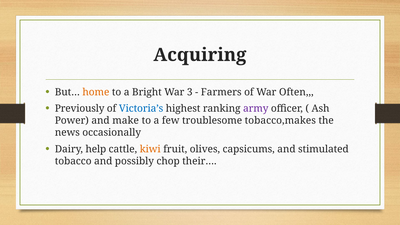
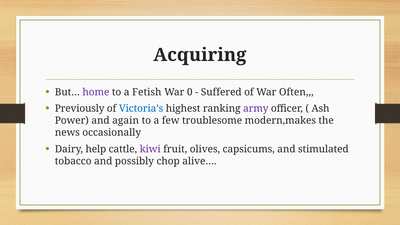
home colour: orange -> purple (96, 92)
Bright: Bright -> Fetish (147, 92)
3: 3 -> 0 (190, 92)
Farmers: Farmers -> Suffered (221, 92)
make: make -> again (126, 121)
tobacco,makes: tobacco,makes -> modern,makes (280, 121)
kiwi colour: orange -> purple (150, 149)
their…: their… -> alive… (199, 161)
